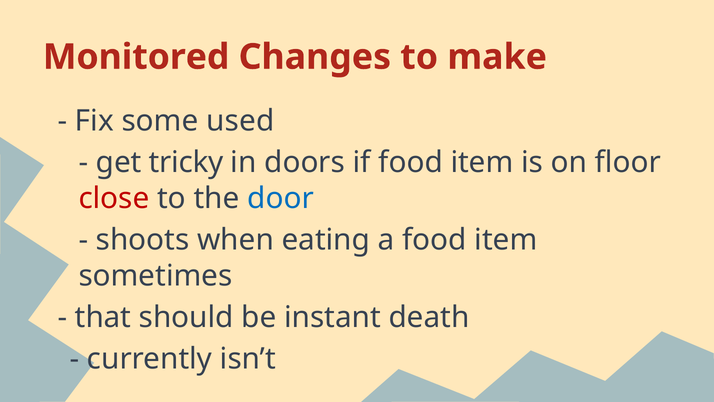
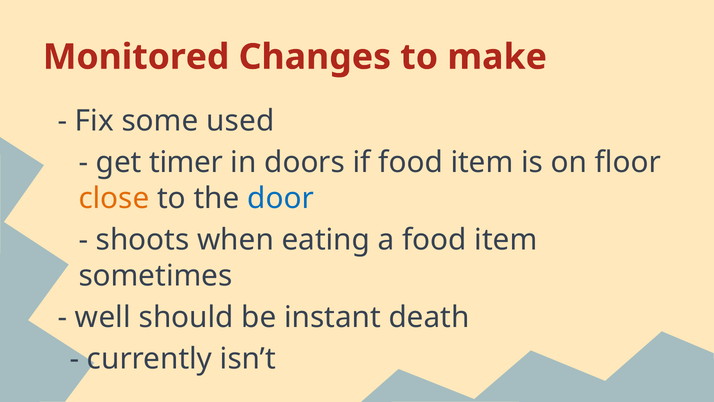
tricky: tricky -> timer (186, 162)
close colour: red -> orange (114, 198)
that: that -> well (103, 317)
